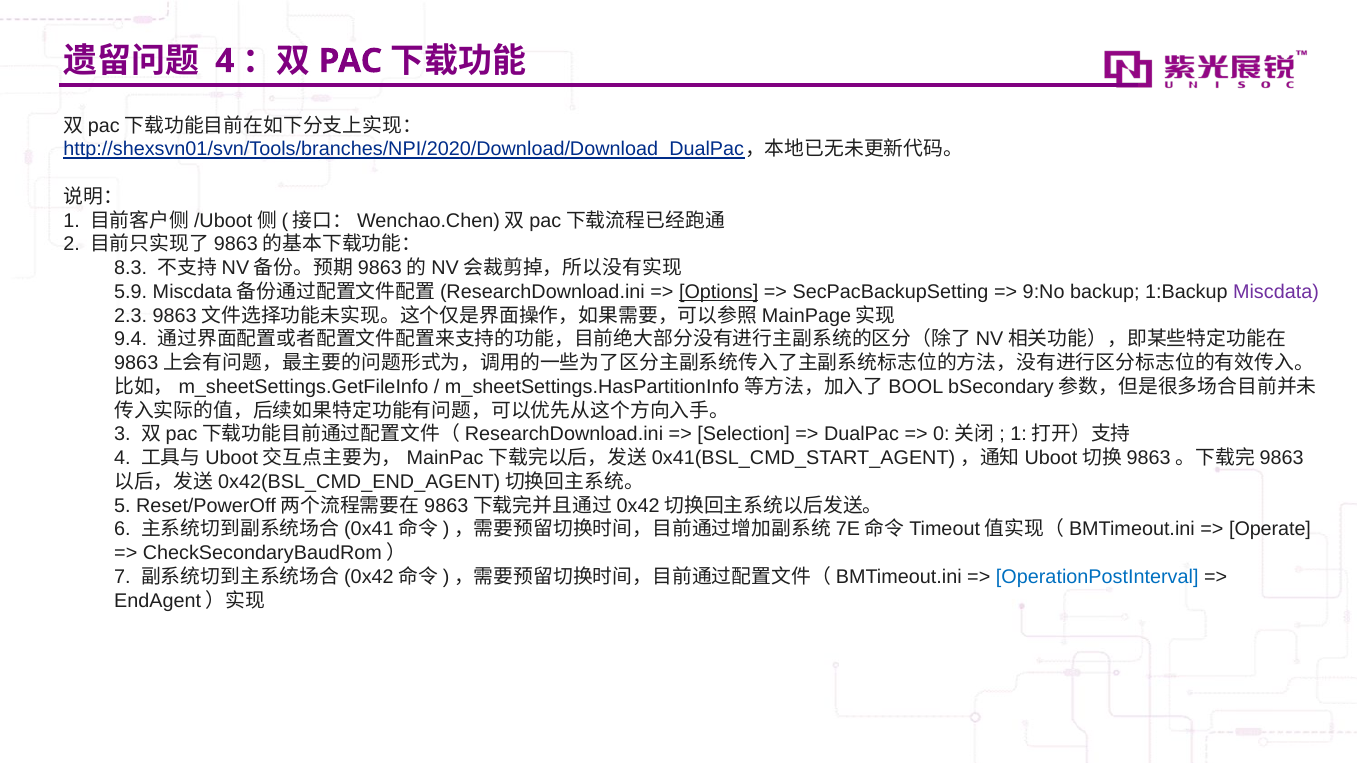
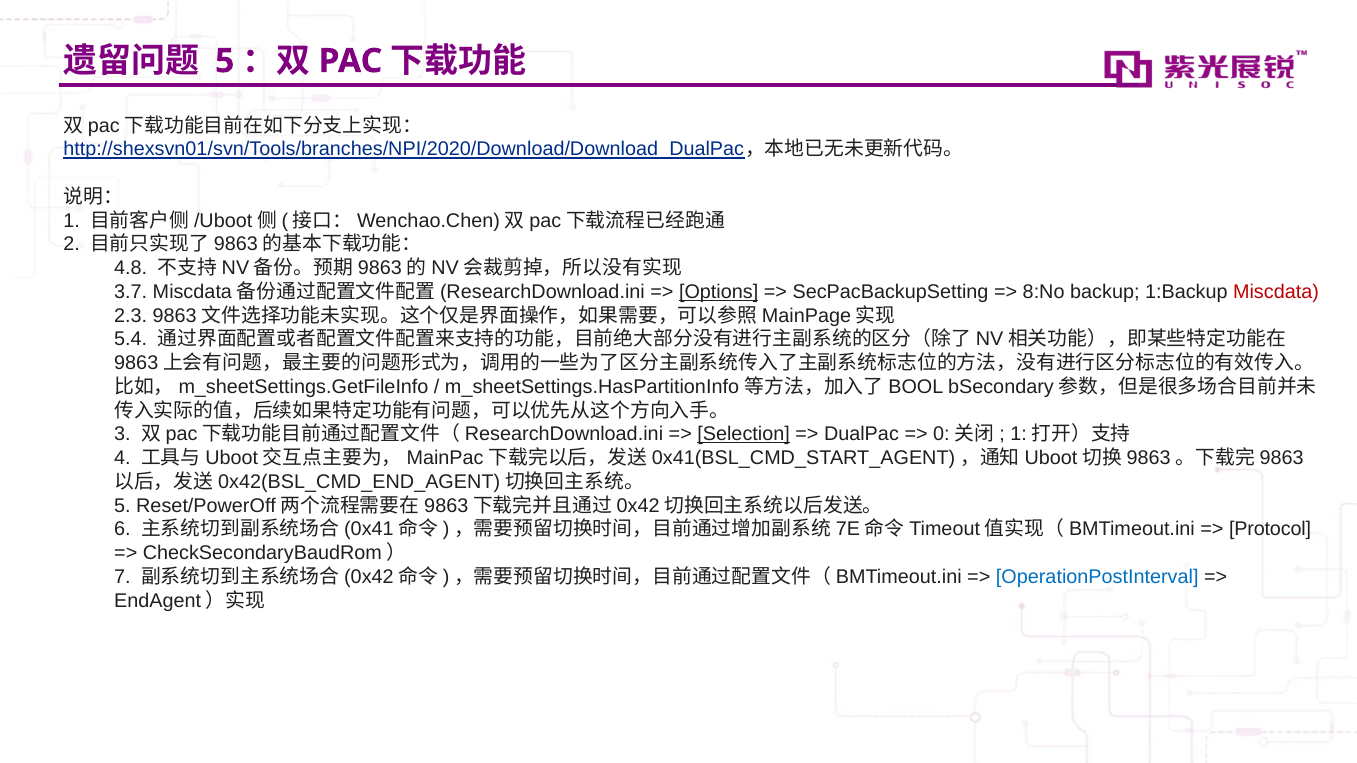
4: 4 -> 5 (225, 61)
8.3: 8.3 -> 4.8 (131, 268)
5.9: 5.9 -> 3.7 (131, 292)
9:No: 9:No -> 8:No (1044, 292)
Miscdata colour: purple -> red (1276, 292)
9.4: 9.4 -> 5.4 (131, 339)
Selection underline: none -> present (744, 434)
Operate: Operate -> Protocol (1270, 529)
